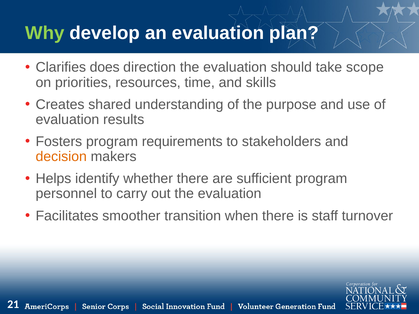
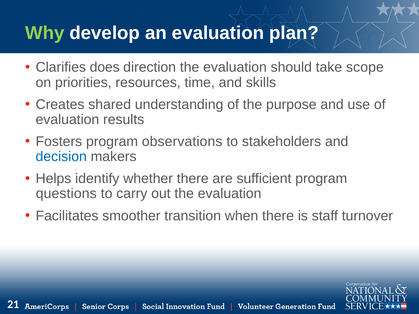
requirements: requirements -> observations (182, 142)
decision colour: orange -> blue (61, 157)
personnel: personnel -> questions (66, 194)
